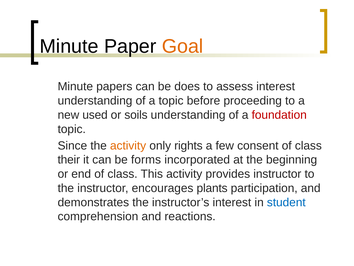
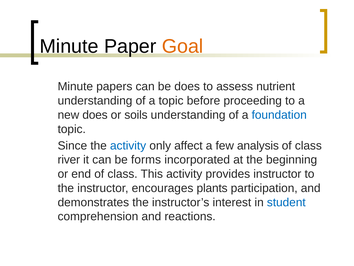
assess interest: interest -> nutrient (276, 86)
new used: used -> does (95, 115)
foundation colour: red -> blue (279, 115)
activity colour: orange -> blue (128, 145)
rights: rights -> affect (188, 145)
consent: consent -> analysis (258, 145)
their: their -> river (69, 160)
